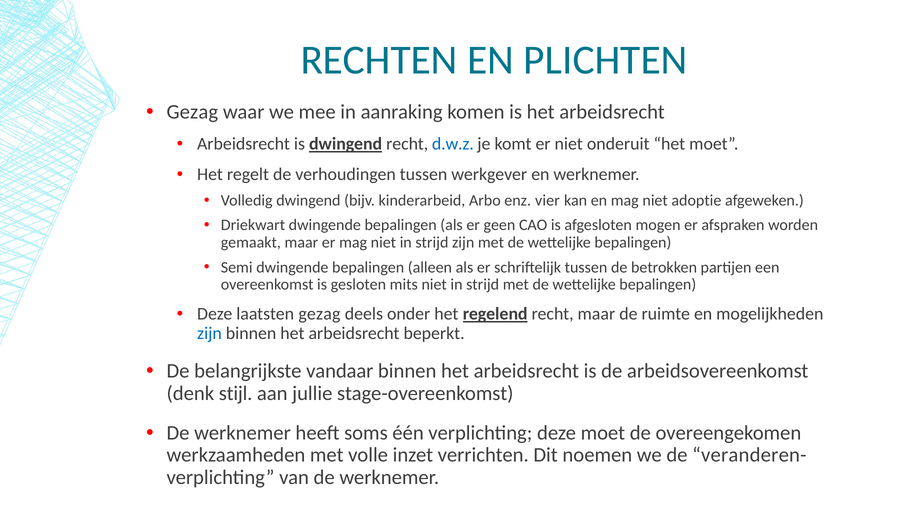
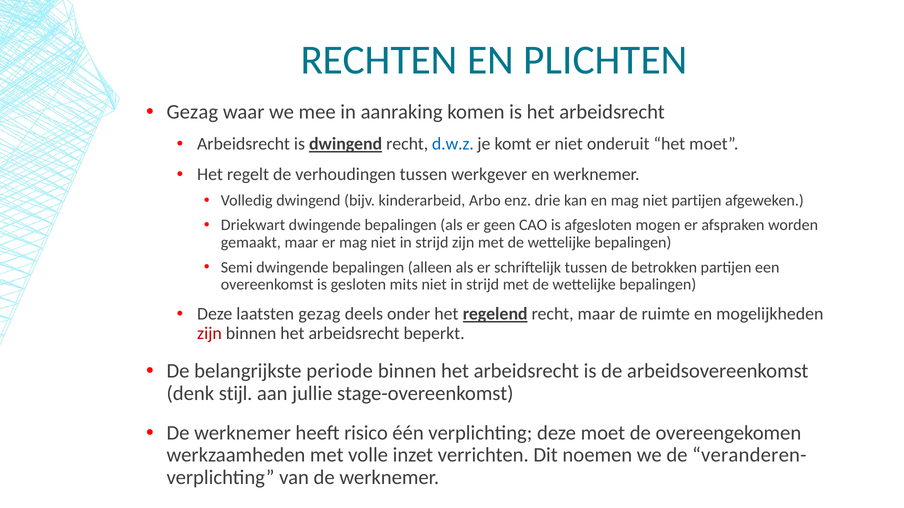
vier: vier -> drie (548, 201)
niet adoptie: adoptie -> partijen (696, 201)
zijn colour: blue -> red (209, 334)
vandaar: vandaar -> periode (340, 372)
soms: soms -> risico (366, 433)
